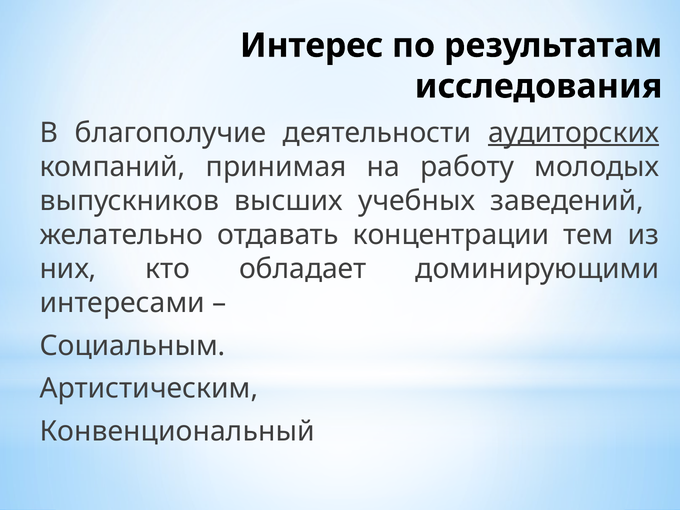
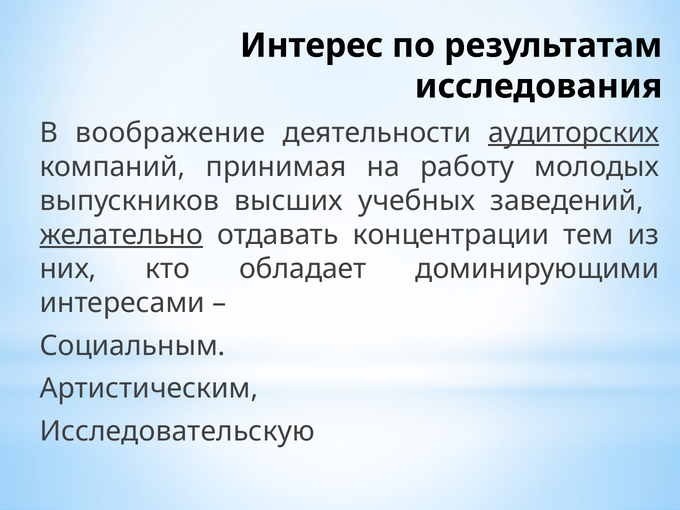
благополучие: благополучие -> воображение (170, 133)
желательно underline: none -> present (121, 235)
Конвенциональный: Конвенциональный -> Исследовательскую (177, 431)
